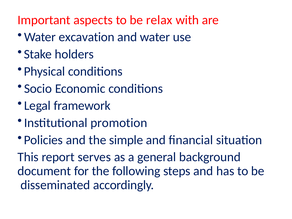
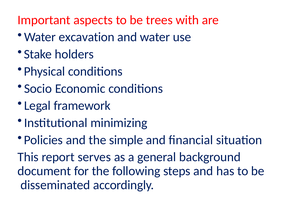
relax: relax -> trees (159, 20)
promotion: promotion -> minimizing (119, 123)
